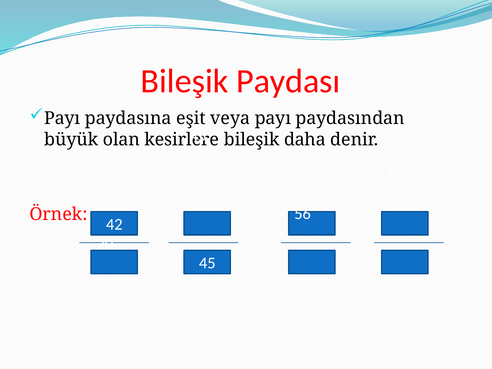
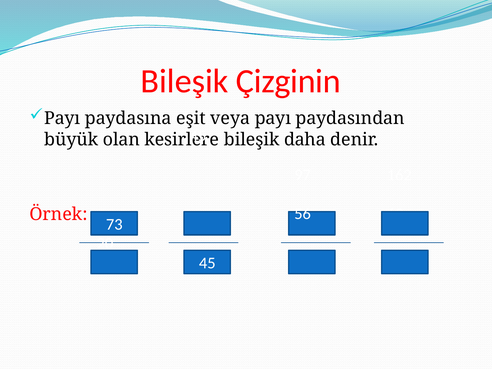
Paydası: Paydası -> Çizginin (288, 81)
42: 42 -> 73 (114, 224)
